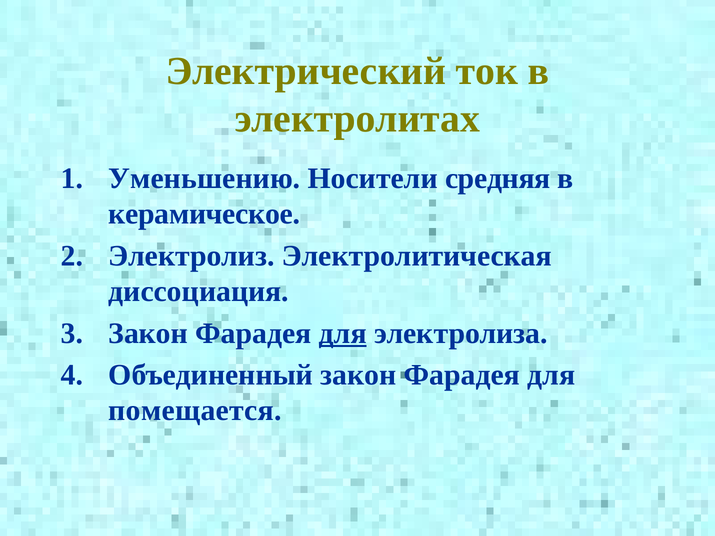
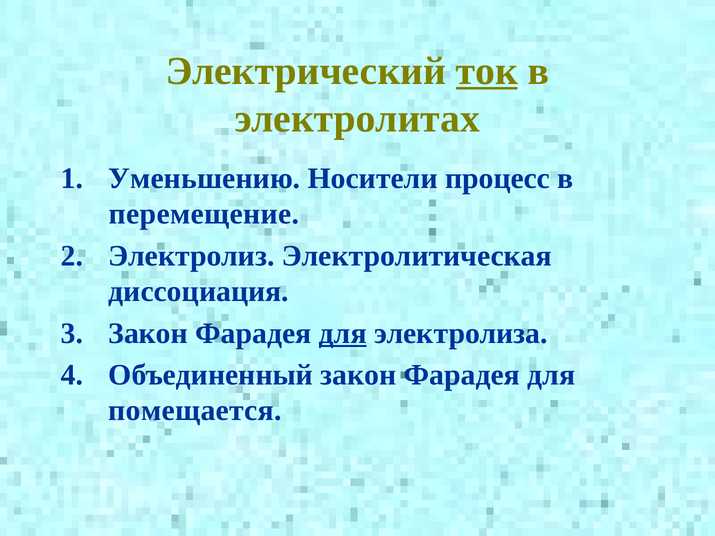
ток underline: none -> present (487, 71)
средняя: средняя -> процесс (498, 178)
керамическое: керамическое -> перемещение (204, 214)
